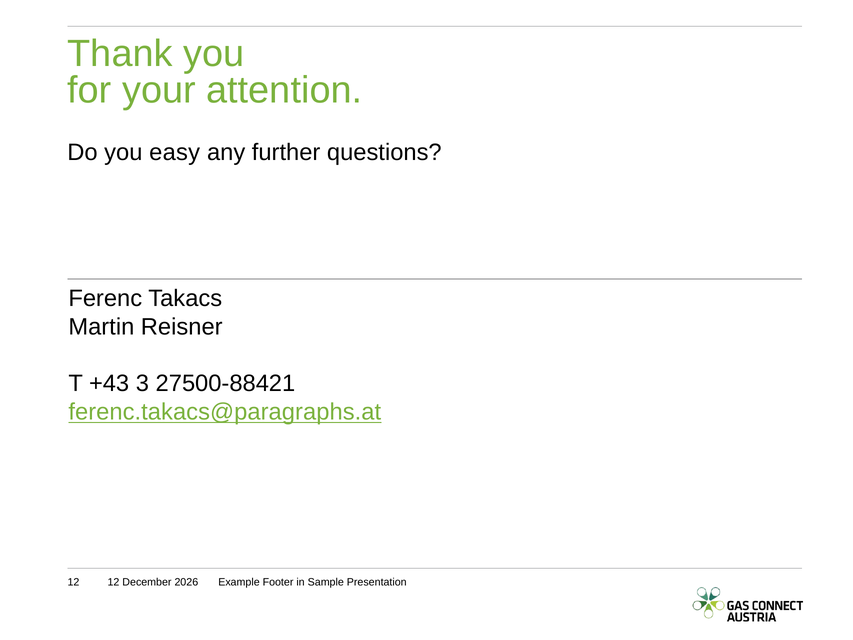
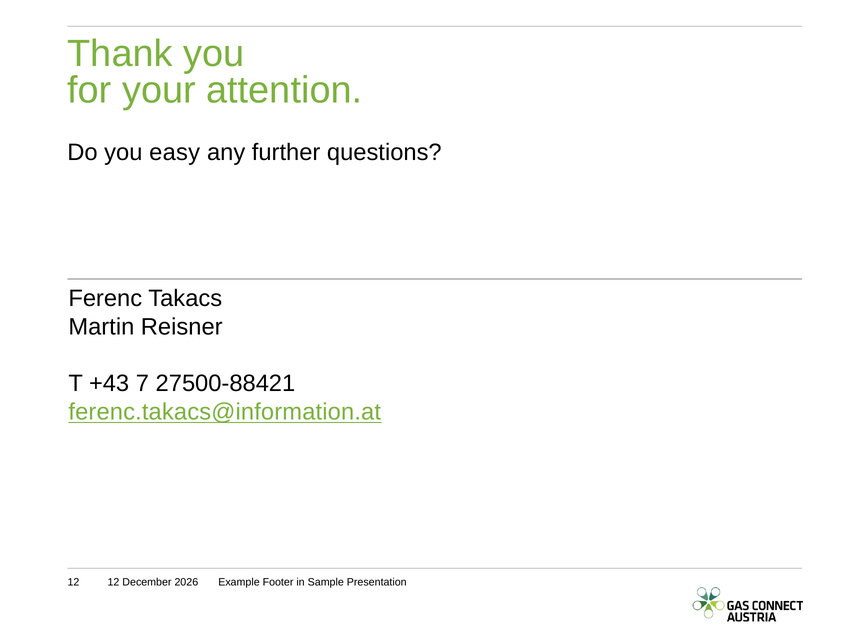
3: 3 -> 7 (142, 383)
ferenc.takacs@paragraphs.at: ferenc.takacs@paragraphs.at -> ferenc.takacs@information.at (225, 412)
